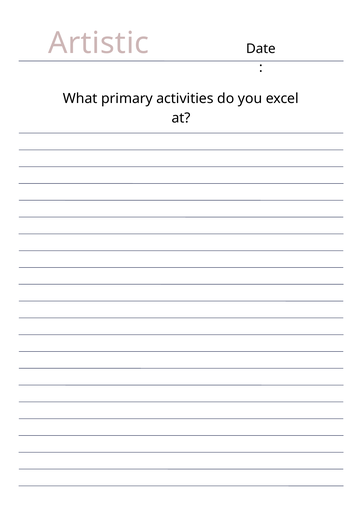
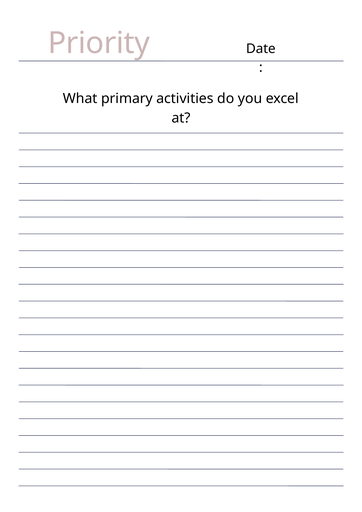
Artistic: Artistic -> Priority (99, 43)
